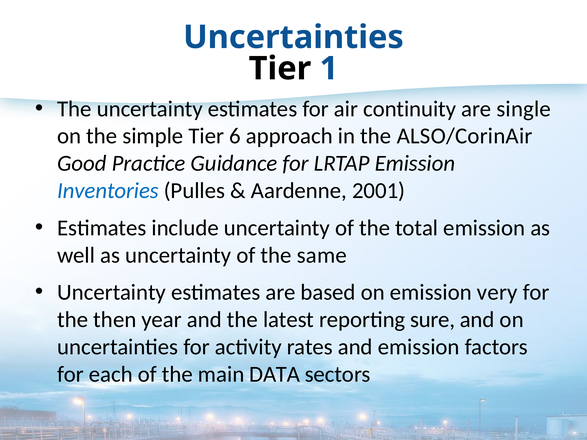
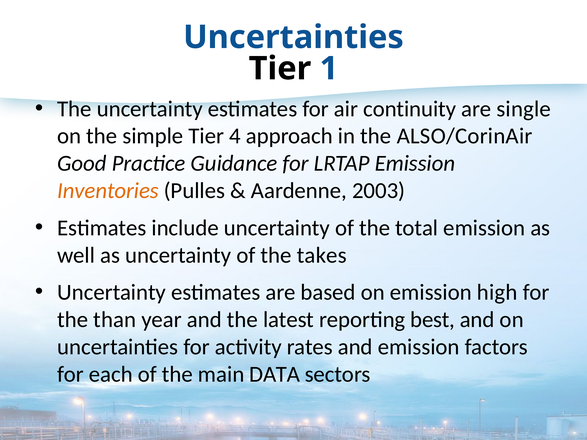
6: 6 -> 4 (235, 136)
Inventories colour: blue -> orange (108, 191)
2001: 2001 -> 2003 (379, 191)
same: same -> takes (322, 255)
very: very -> high (497, 292)
then: then -> than (115, 320)
sure: sure -> best (433, 320)
